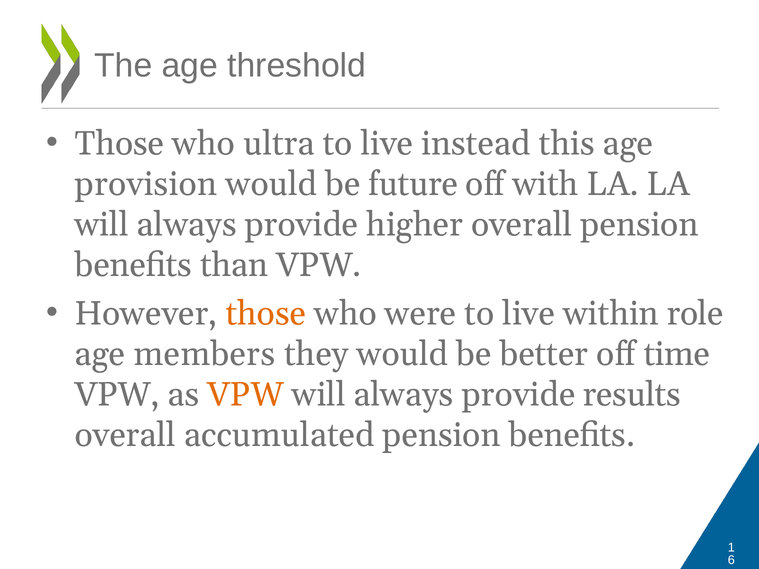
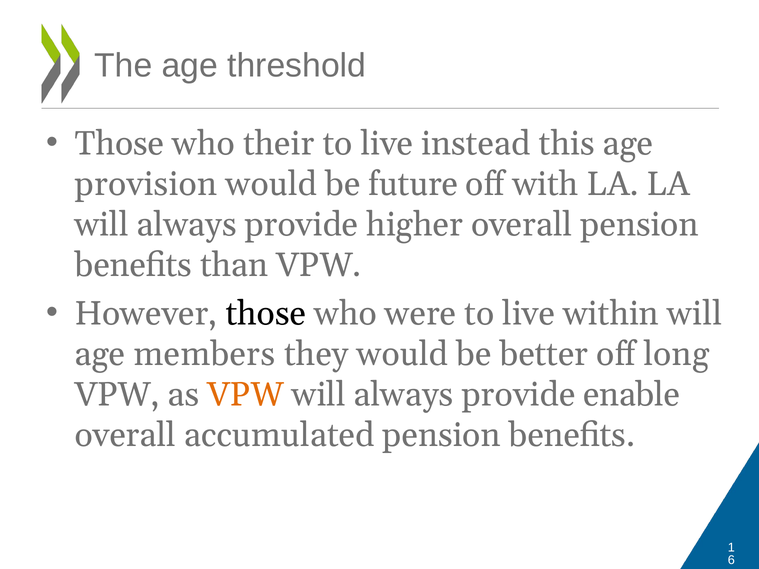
ultra: ultra -> their (279, 144)
those colour: orange -> black (266, 314)
within role: role -> will (695, 314)
time: time -> long (676, 354)
results: results -> enable (632, 395)
